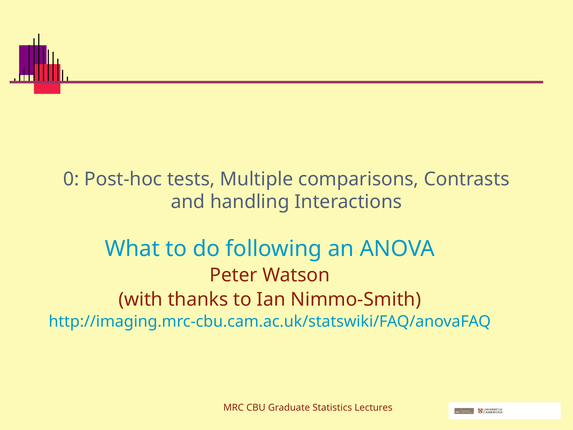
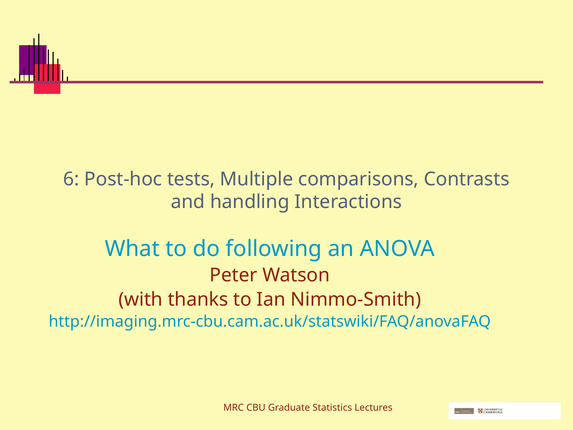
0: 0 -> 6 (71, 179)
